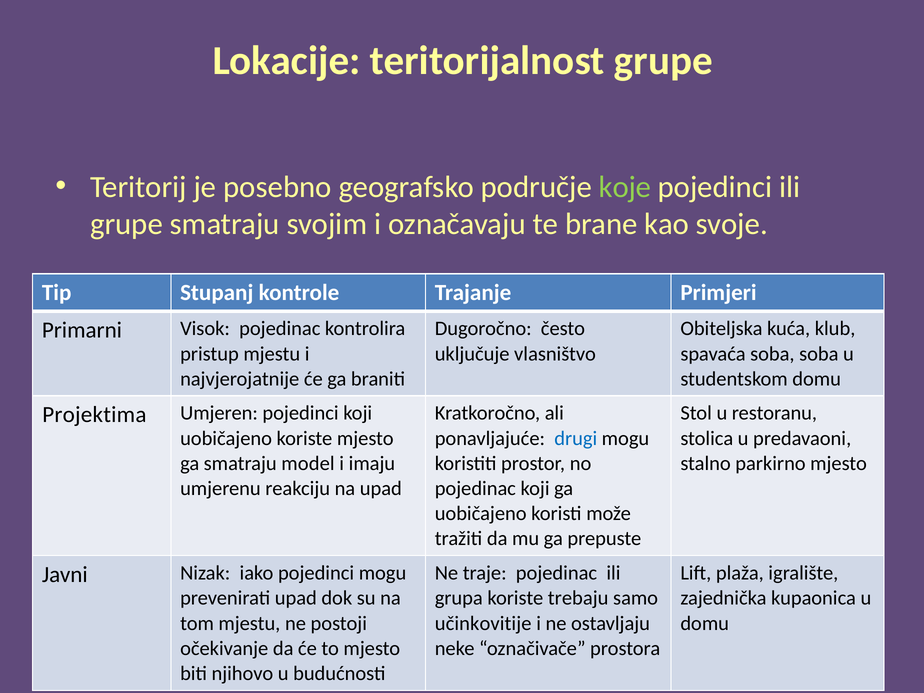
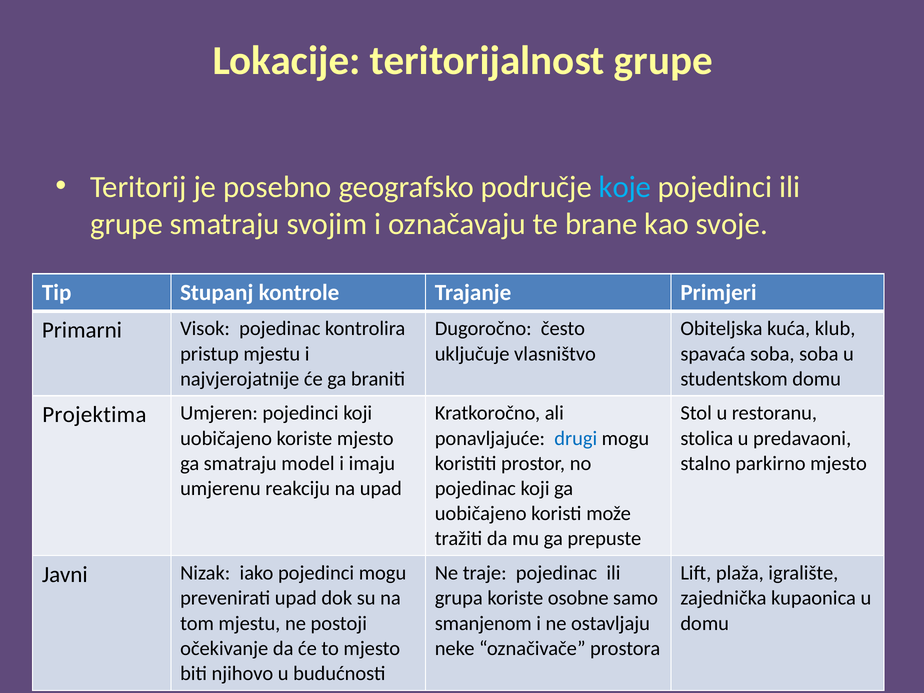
koje colour: light green -> light blue (625, 187)
trebaju: trebaju -> osobne (578, 598)
učinkovitije: učinkovitije -> smanjenom (483, 623)
